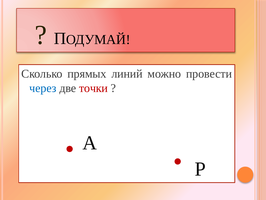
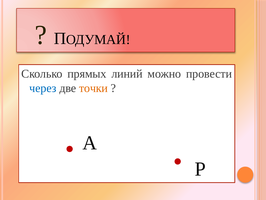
точки colour: red -> orange (93, 88)
